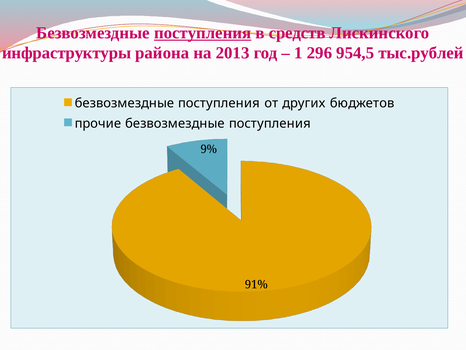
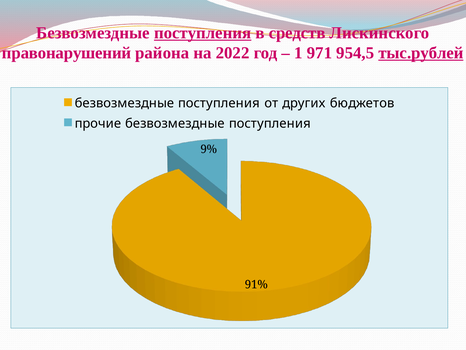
инфраструктуры: инфраструктуры -> правонарушений (67, 53)
2013: 2013 -> 2022 (233, 53)
296: 296 -> 971 (319, 53)
тыс.рублей underline: none -> present (421, 53)
